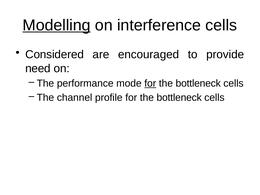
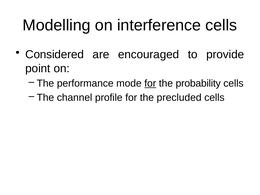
Modelling underline: present -> none (57, 25)
need: need -> point (38, 68)
bottleneck: bottleneck -> probability (198, 83)
bottleneck: bottleneck -> precluded (179, 98)
